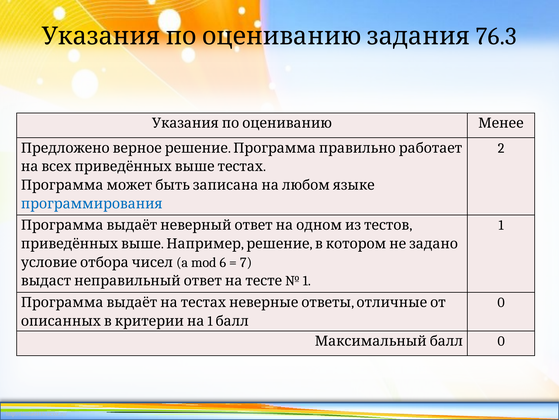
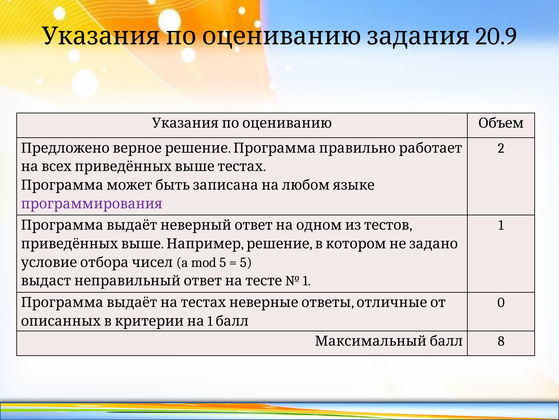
76.3: 76.3 -> 20.9 (496, 36)
Менее: Менее -> Объем (501, 123)
программирования colour: blue -> purple (92, 203)
mod 6: 6 -> 5 (223, 262)
7: 7 -> 5 (246, 262)
0: 0 -> 8 (501, 341)
